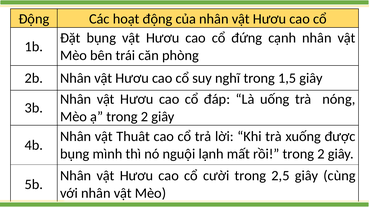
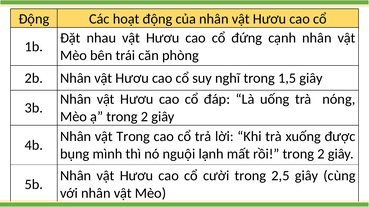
Đặt bụng: bụng -> nhau (101, 38)
vật Thuât: Thuât -> Trong (133, 137)
